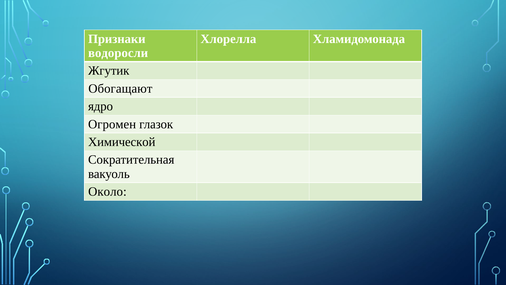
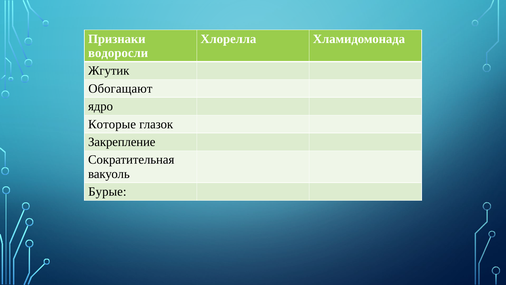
Огромен: Огромен -> Которые (112, 124)
Химической: Химической -> Закрепление (122, 142)
Около: Около -> Бурые (107, 191)
